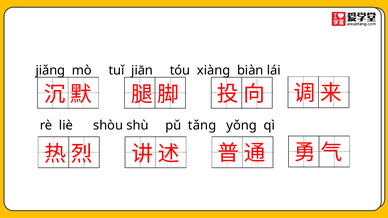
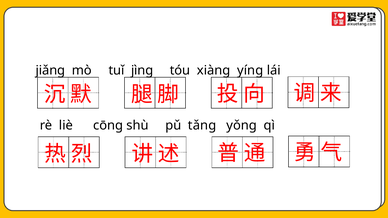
jiān: jiān -> jìng (142, 70)
biàn: biàn -> yíng (250, 70)
shòu: shòu -> cōng (108, 125)
